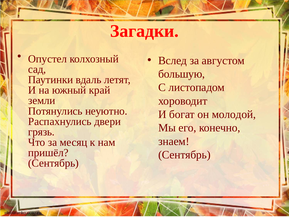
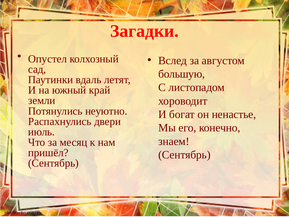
молодой: молодой -> ненастье (234, 114)
грязь: грязь -> июль (41, 132)
